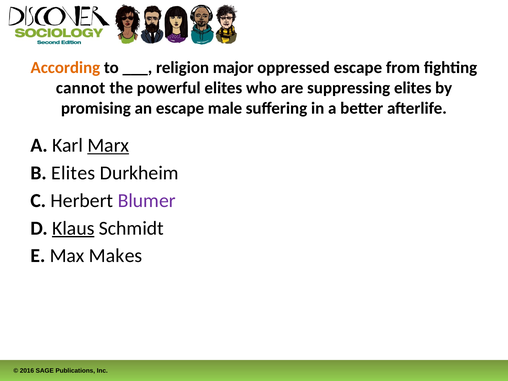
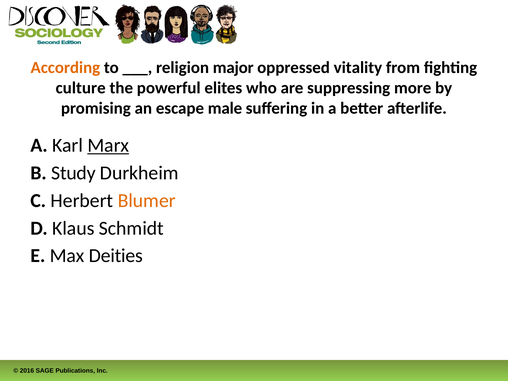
oppressed escape: escape -> vitality (358, 68)
cannot: cannot -> culture (81, 88)
suppressing elites: elites -> more (413, 88)
B Elites: Elites -> Study (73, 173)
Blumer colour: purple -> orange (147, 201)
Klaus underline: present -> none (73, 228)
Makes: Makes -> Deities (116, 256)
